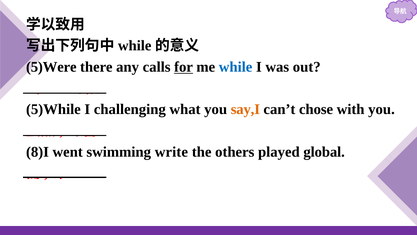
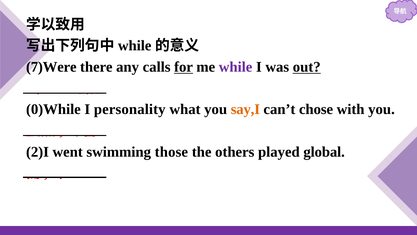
5)Were: 5)Were -> 7)Were (51, 67)
while colour: blue -> purple (236, 67)
out underline: none -> present (307, 67)
5)While: 5)While -> 0)While (53, 109)
challenging: challenging -> personality (130, 109)
8)I: 8)I -> 2)I (37, 152)
write: write -> those (171, 152)
